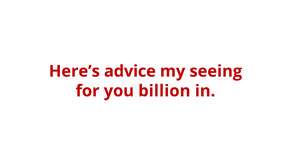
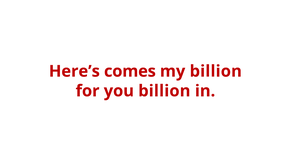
advice: advice -> comes (130, 71)
my seeing: seeing -> billion (216, 71)
